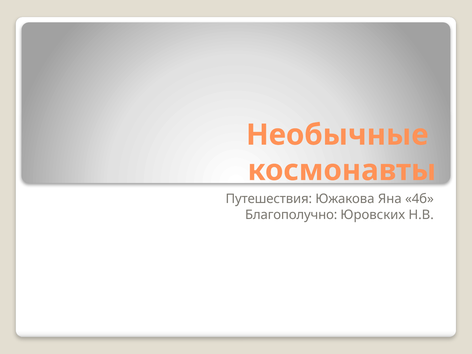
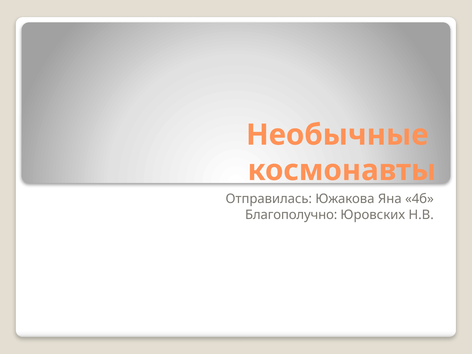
Путешествия: Путешествия -> Отправилась (269, 199)
